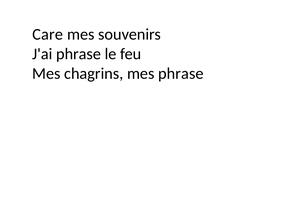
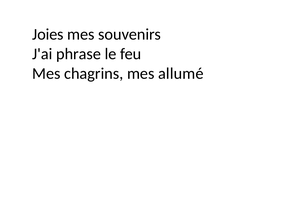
Care: Care -> Joies (48, 34)
mes phrase: phrase -> allumé (181, 73)
